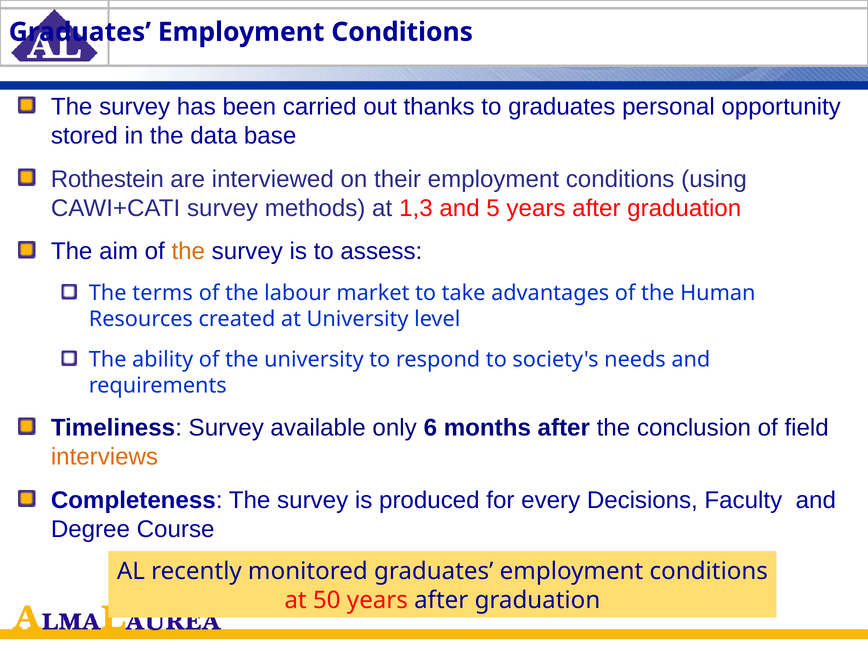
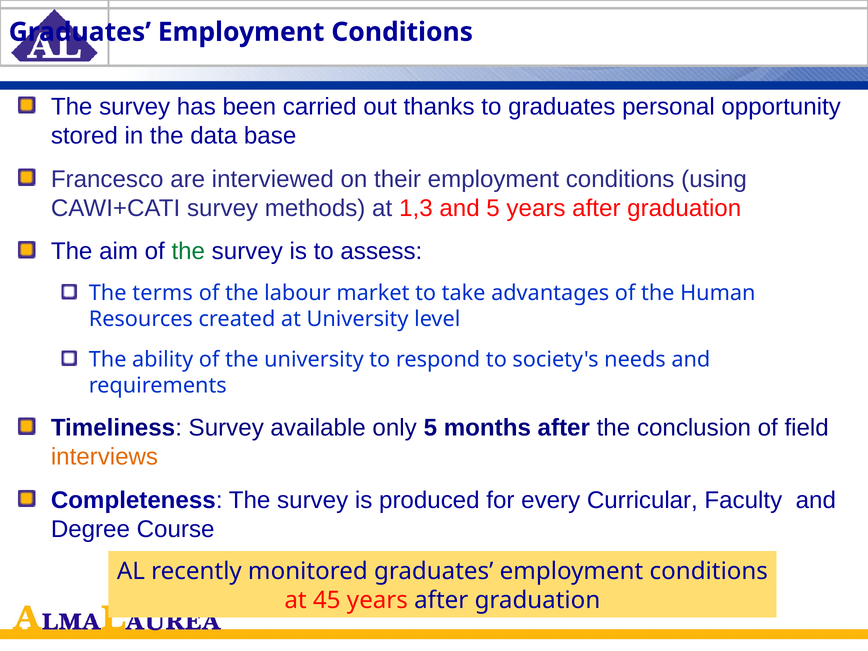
Rothestein: Rothestein -> Francesco (107, 179)
the colour: orange -> green (188, 251)
only 6: 6 -> 5 (430, 428)
Decisions: Decisions -> Curricular (642, 500)
50: 50 -> 45 (327, 600)
